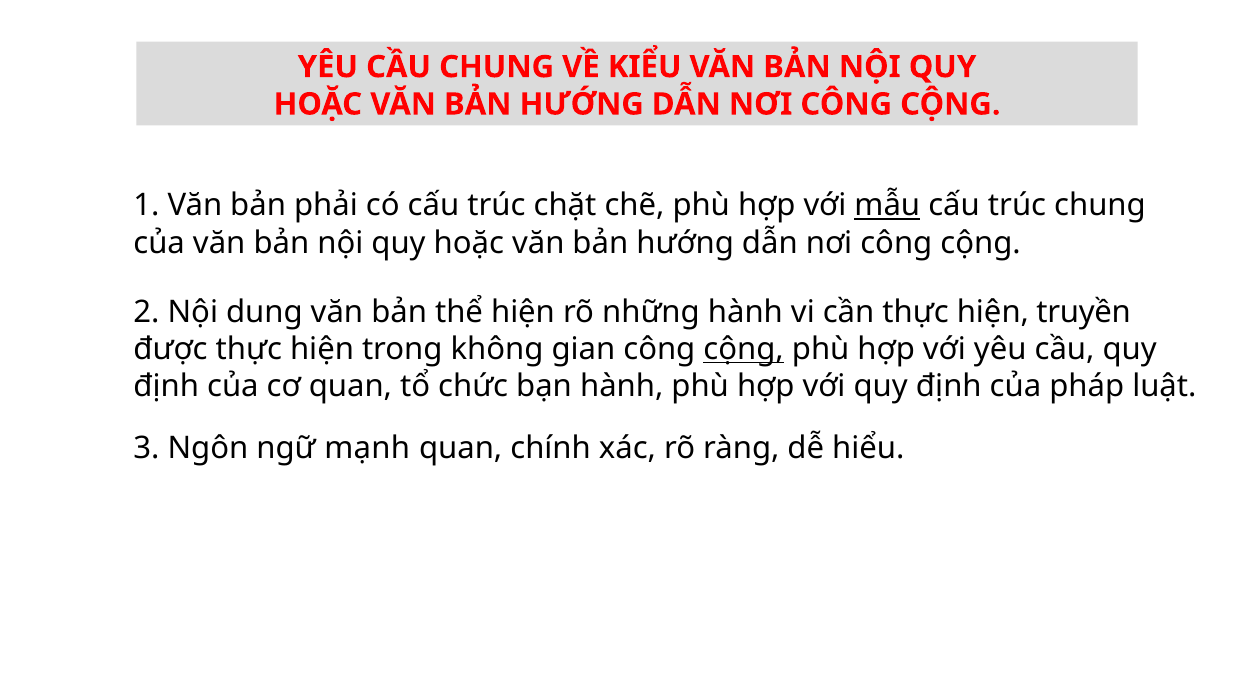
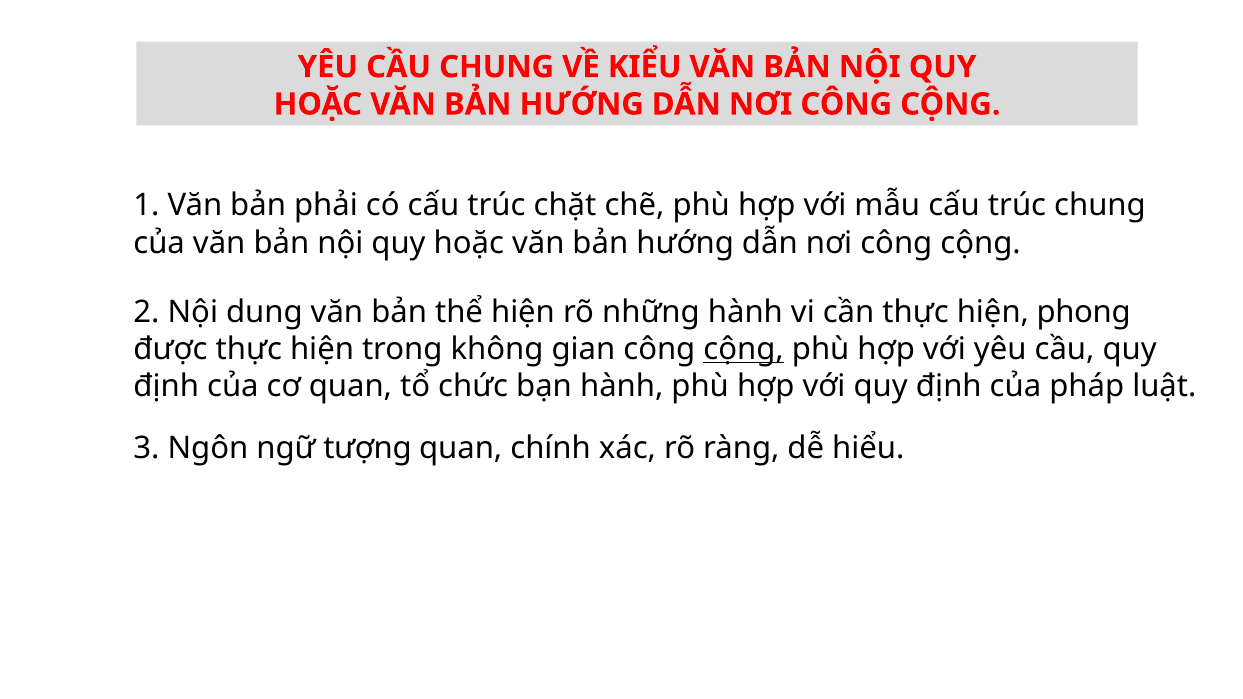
mẫu underline: present -> none (887, 206)
truyền: truyền -> phong (1084, 312)
mạnh: mạnh -> tượng (368, 448)
